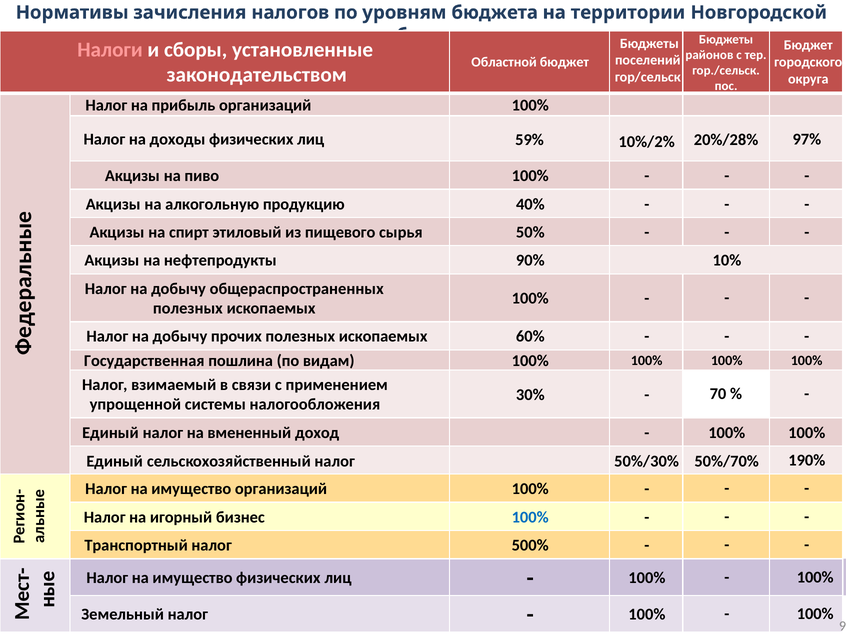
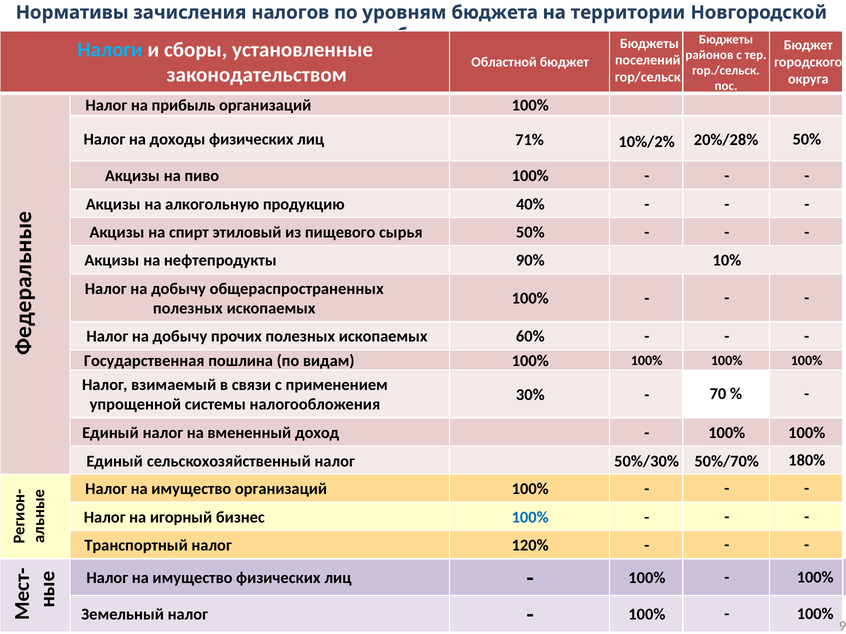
Налоги colour: pink -> light blue (110, 50)
10%/2% 97%: 97% -> 50% (807, 140)
59%: 59% -> 71% (530, 140)
190%: 190% -> 180% (807, 461)
500%: 500% -> 120% (530, 546)
